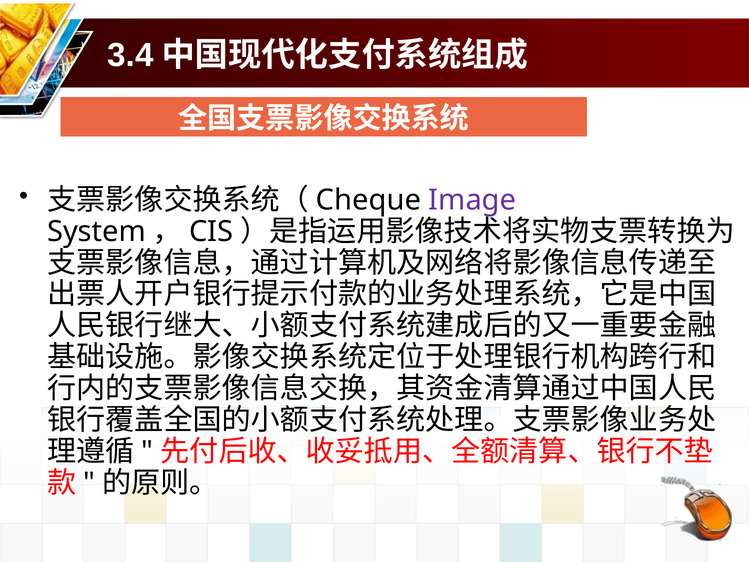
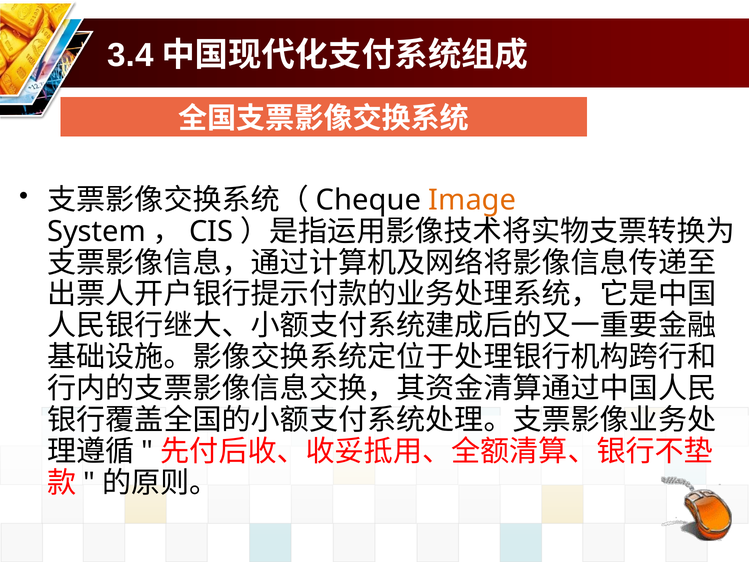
Image colour: purple -> orange (472, 200)
